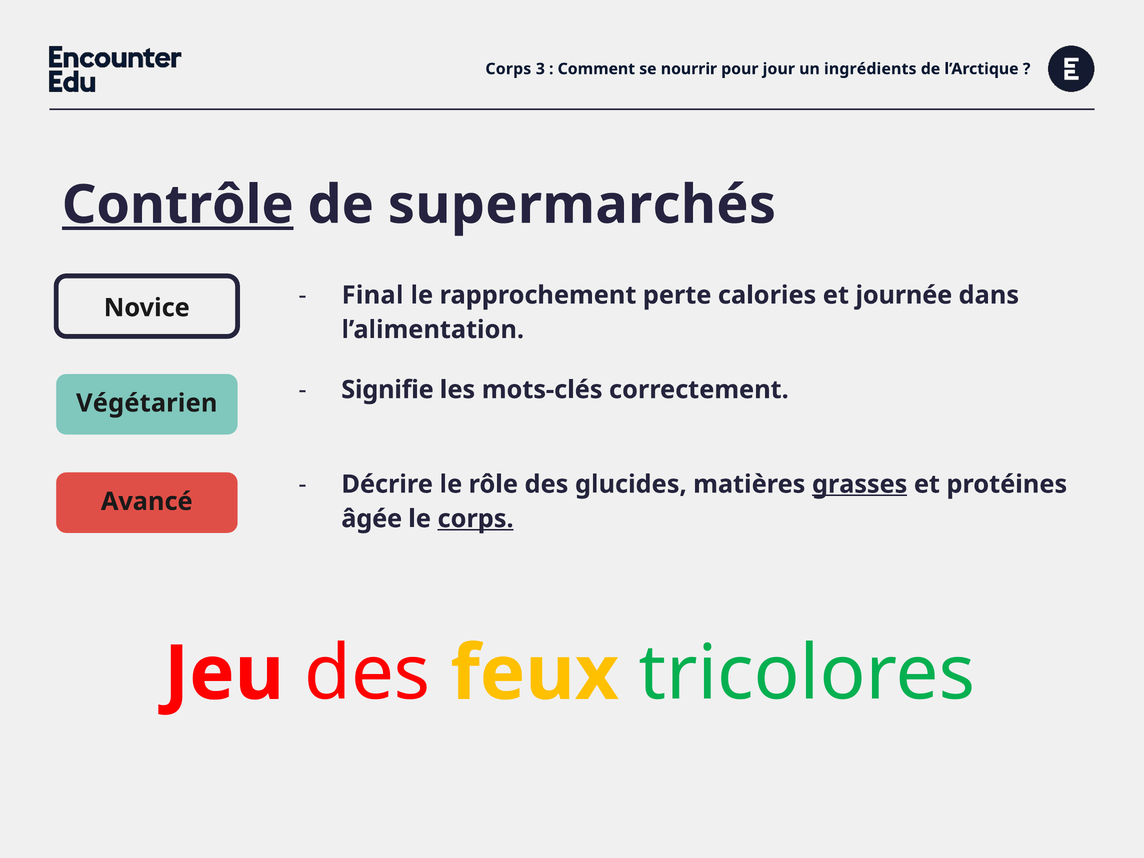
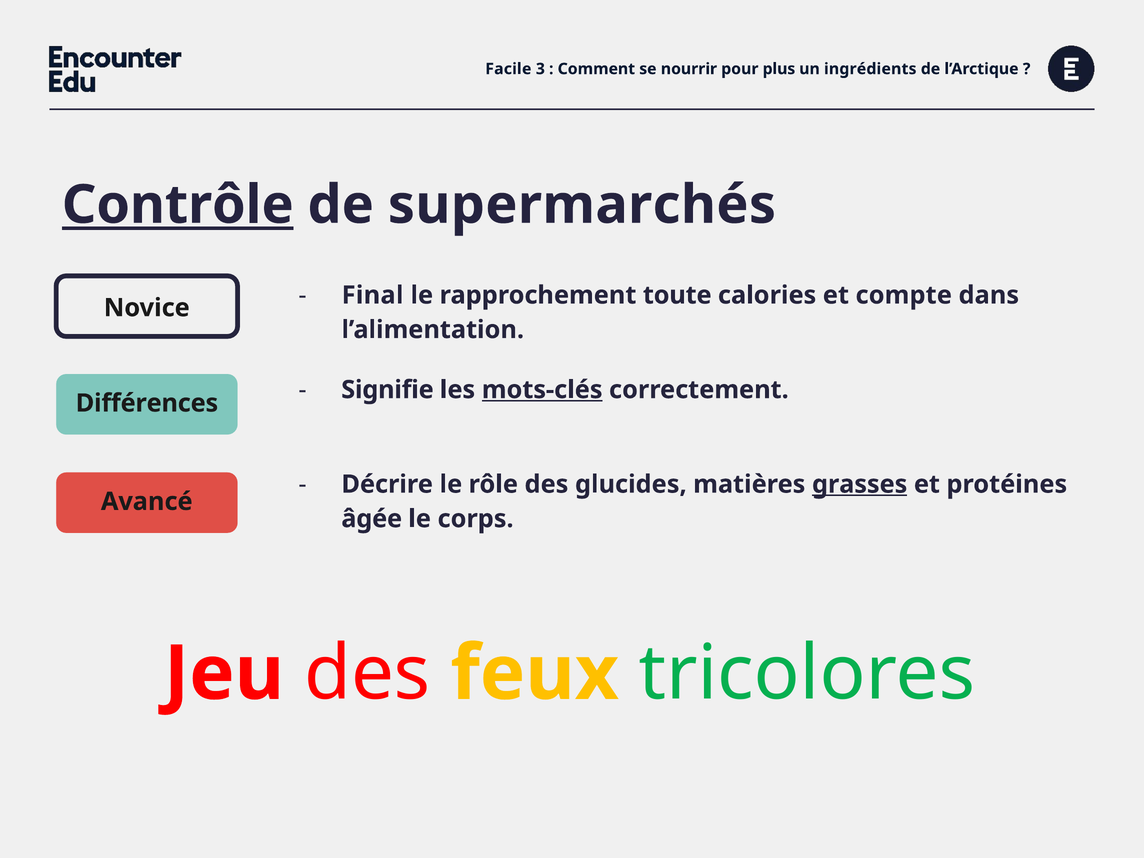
Corps: Corps -> Facile (508, 69)
jour: jour -> plus (779, 69)
perte: perte -> toute (677, 295)
journée: journée -> compte (904, 295)
mots-clés underline: none -> present (542, 390)
Végétarien: Végétarien -> Différences (147, 403)
corps underline: present -> none (476, 519)
